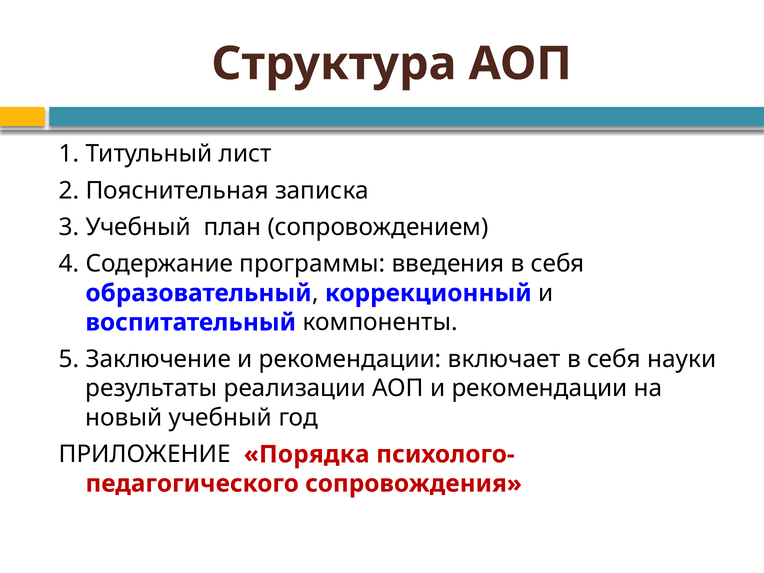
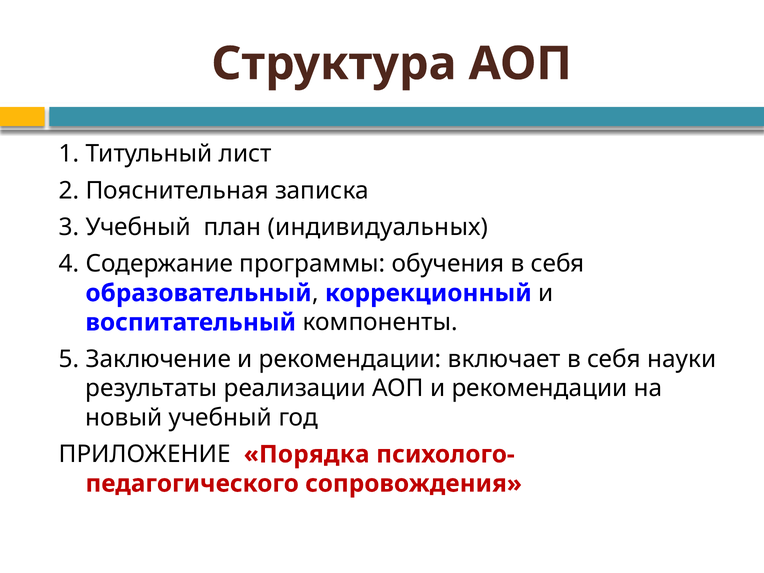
сопровождением: сопровождением -> индивидуальных (378, 227)
введения: введения -> обучения (448, 264)
